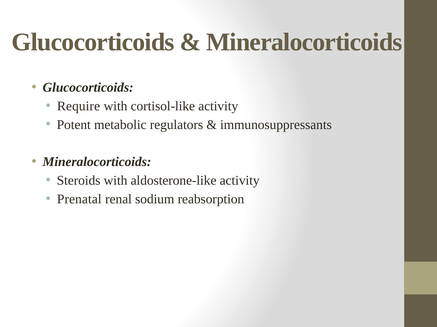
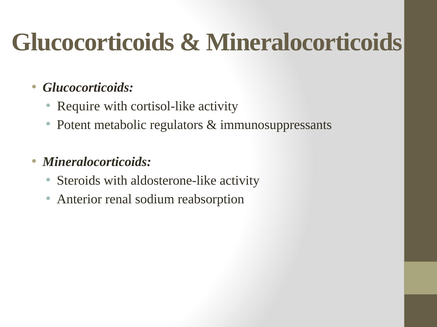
Prenatal: Prenatal -> Anterior (79, 200)
